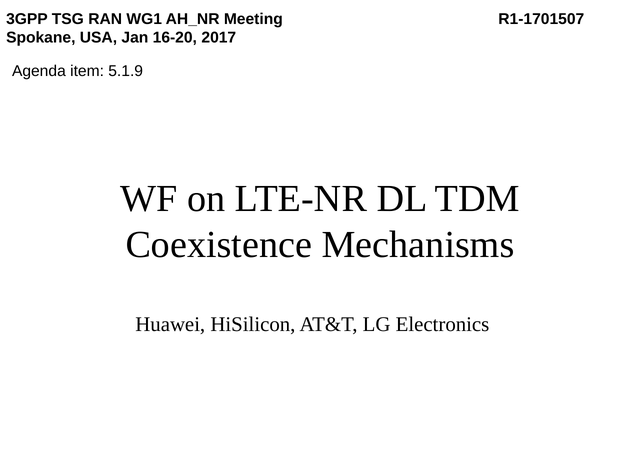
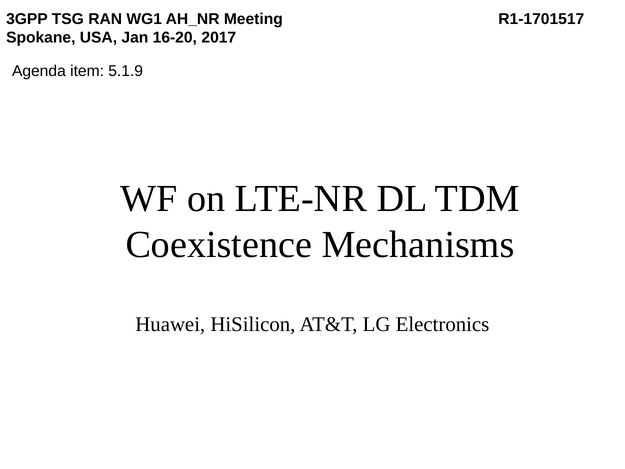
R1-1701507: R1-1701507 -> R1-1701517 (541, 19)
